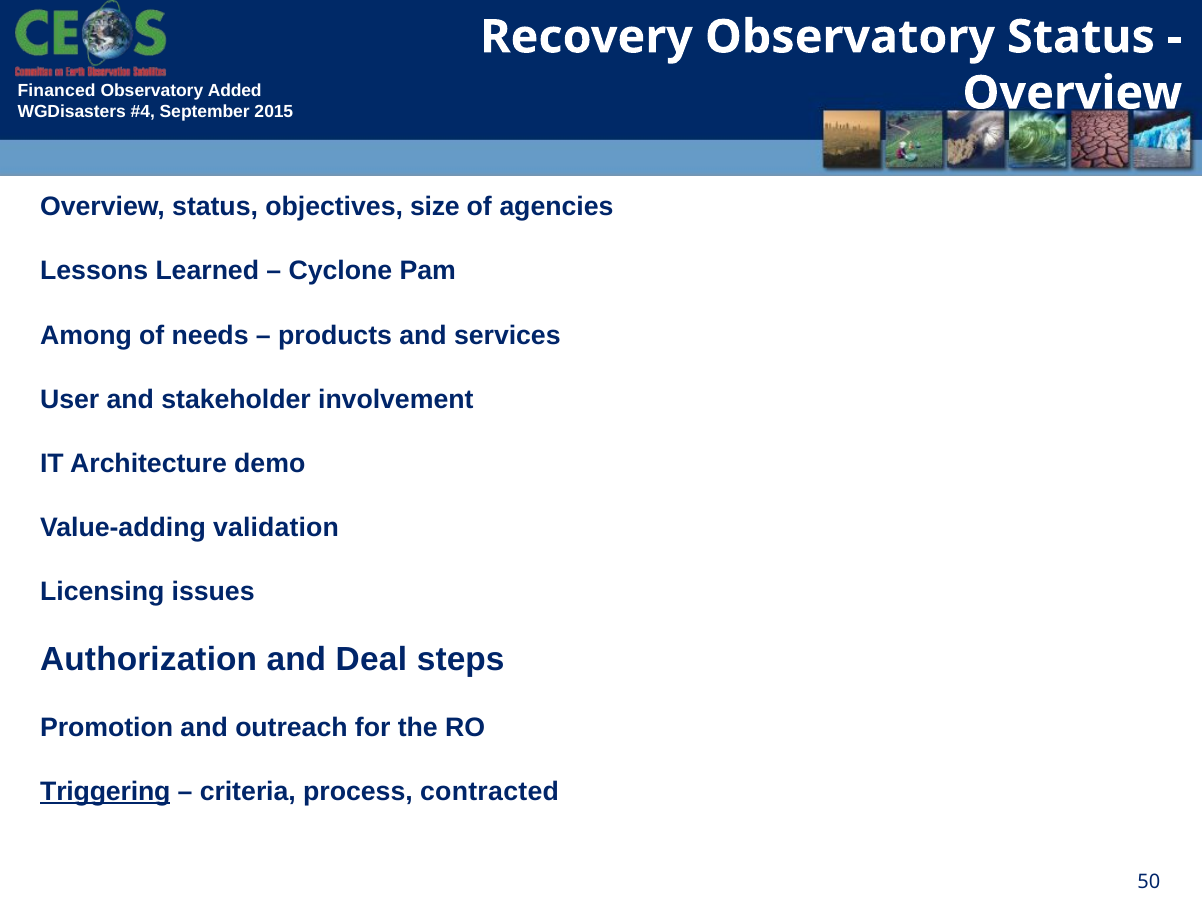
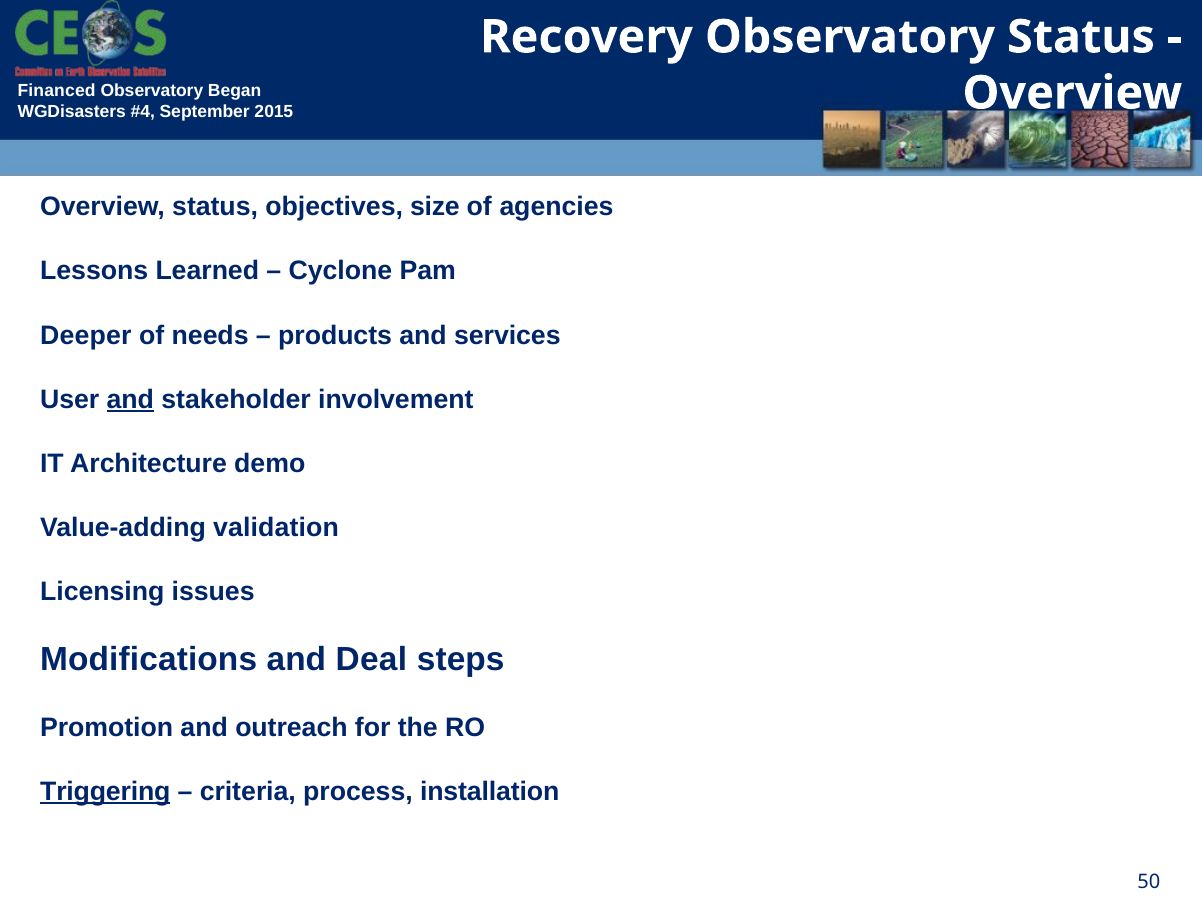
Added: Added -> Began (235, 91)
Among: Among -> Deeper (86, 335)
and underline: none -> present (130, 399)
Authorization: Authorization -> Modifications (149, 660)
contracted: contracted -> installation (490, 792)
